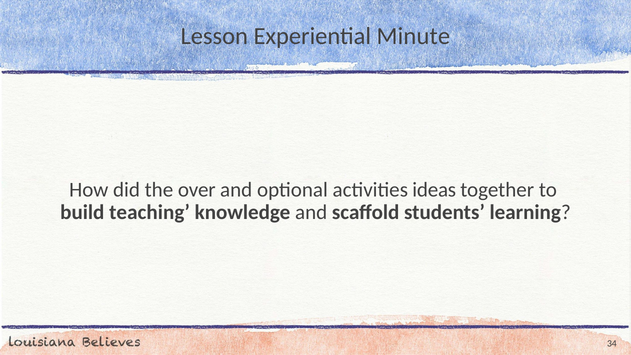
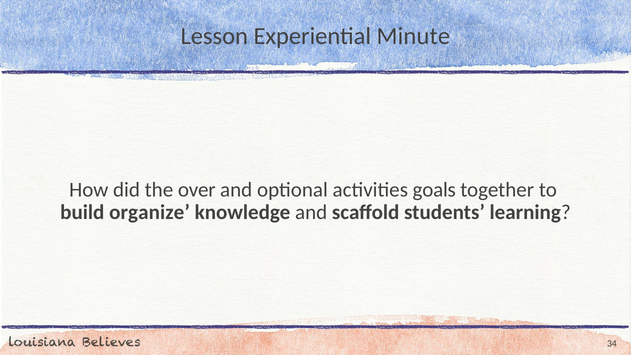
ideas: ideas -> goals (434, 190)
teaching: teaching -> organize (149, 212)
